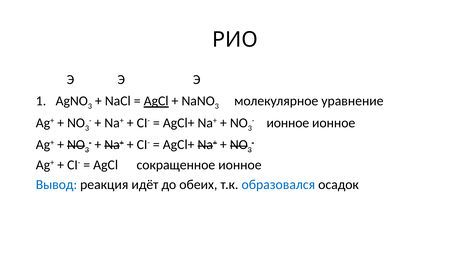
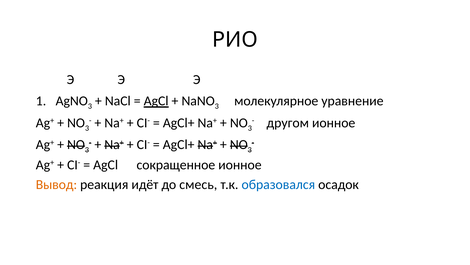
ионное: ионное -> другом (288, 123)
Вывод colour: blue -> orange (56, 184)
обеих: обеих -> смесь (198, 184)
